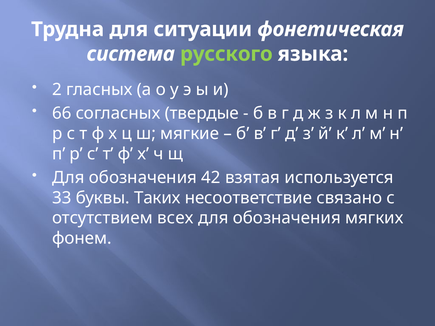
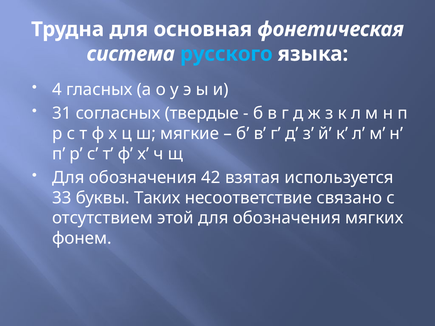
ситуации: ситуации -> основная (203, 29)
русского colour: light green -> light blue (226, 54)
2: 2 -> 4 (57, 90)
66: 66 -> 31 (62, 113)
всех: всех -> этой (175, 218)
